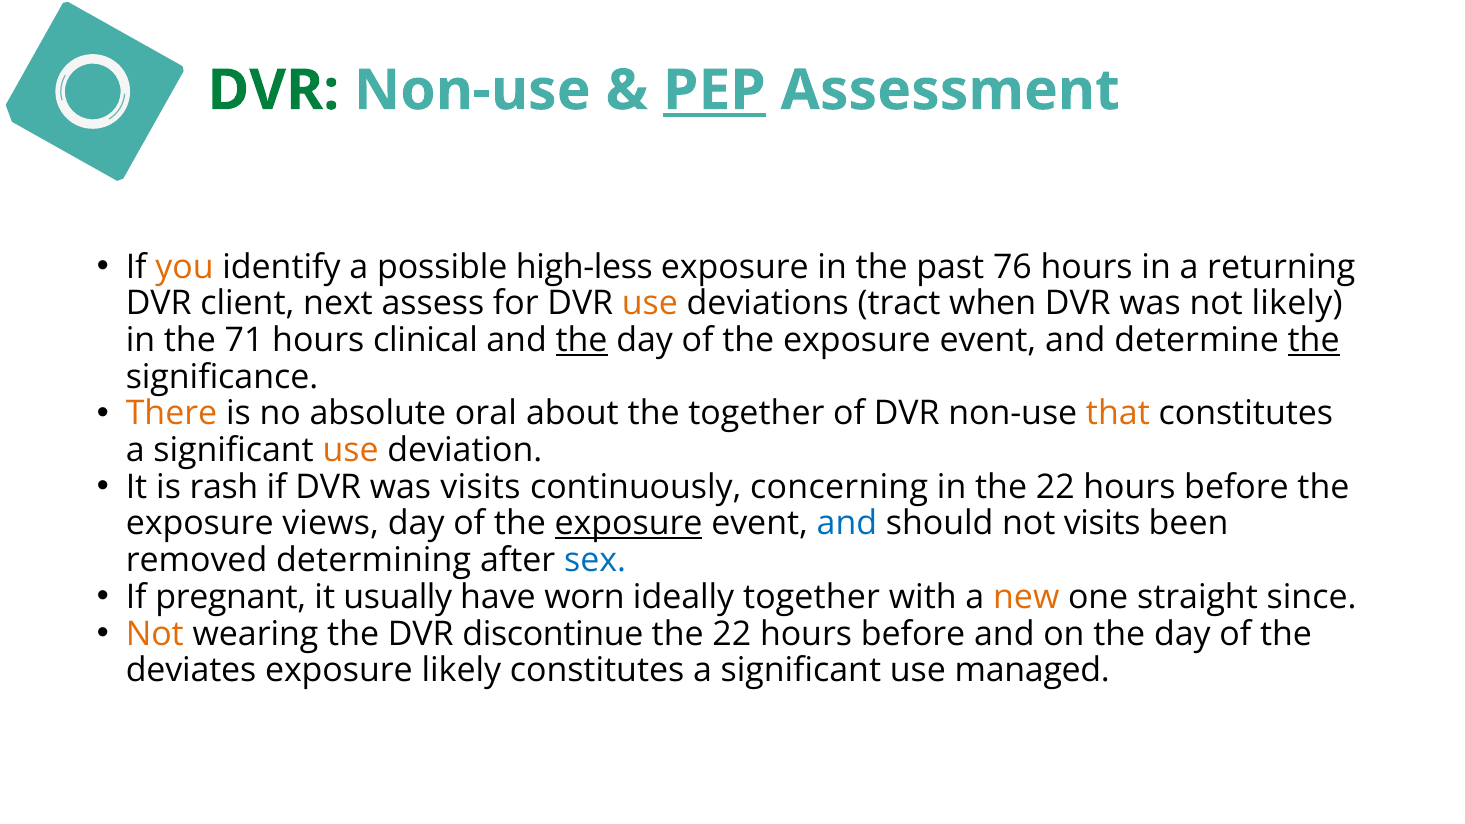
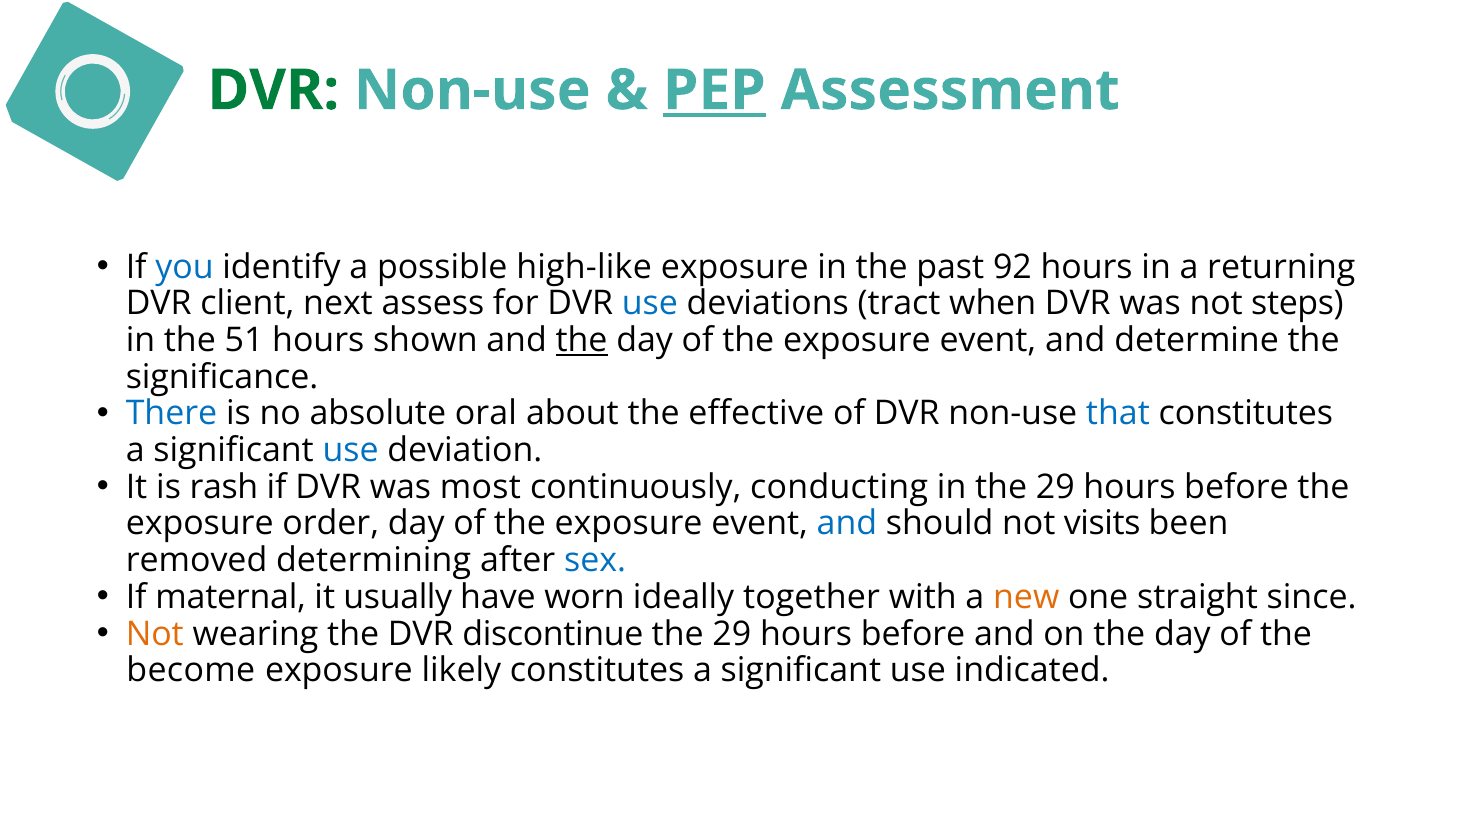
you colour: orange -> blue (185, 267)
high-less: high-less -> high-like (584, 267)
76: 76 -> 92 (1012, 267)
use colour: orange -> blue (650, 304)
not likely: likely -> steps (1297, 304)
71: 71 -> 51 (244, 340)
clinical: clinical -> shown (425, 340)
the underline: present -> none (1314, 340)
There colour: orange -> blue (172, 414)
the together: together -> effective (756, 414)
that colour: orange -> blue (1118, 414)
use colour: orange -> blue (351, 450)
was visits: visits -> most (480, 487)
concerning: concerning -> conducting (839, 487)
in the 22: 22 -> 29 (1055, 487)
views: views -> order (331, 524)
exposure underline: present -> none (629, 524)
pregnant: pregnant -> maternal (231, 597)
22: 22 -> 29 (732, 634)
deviates: deviates -> become (191, 671)
managed: managed -> indicated (1032, 671)
